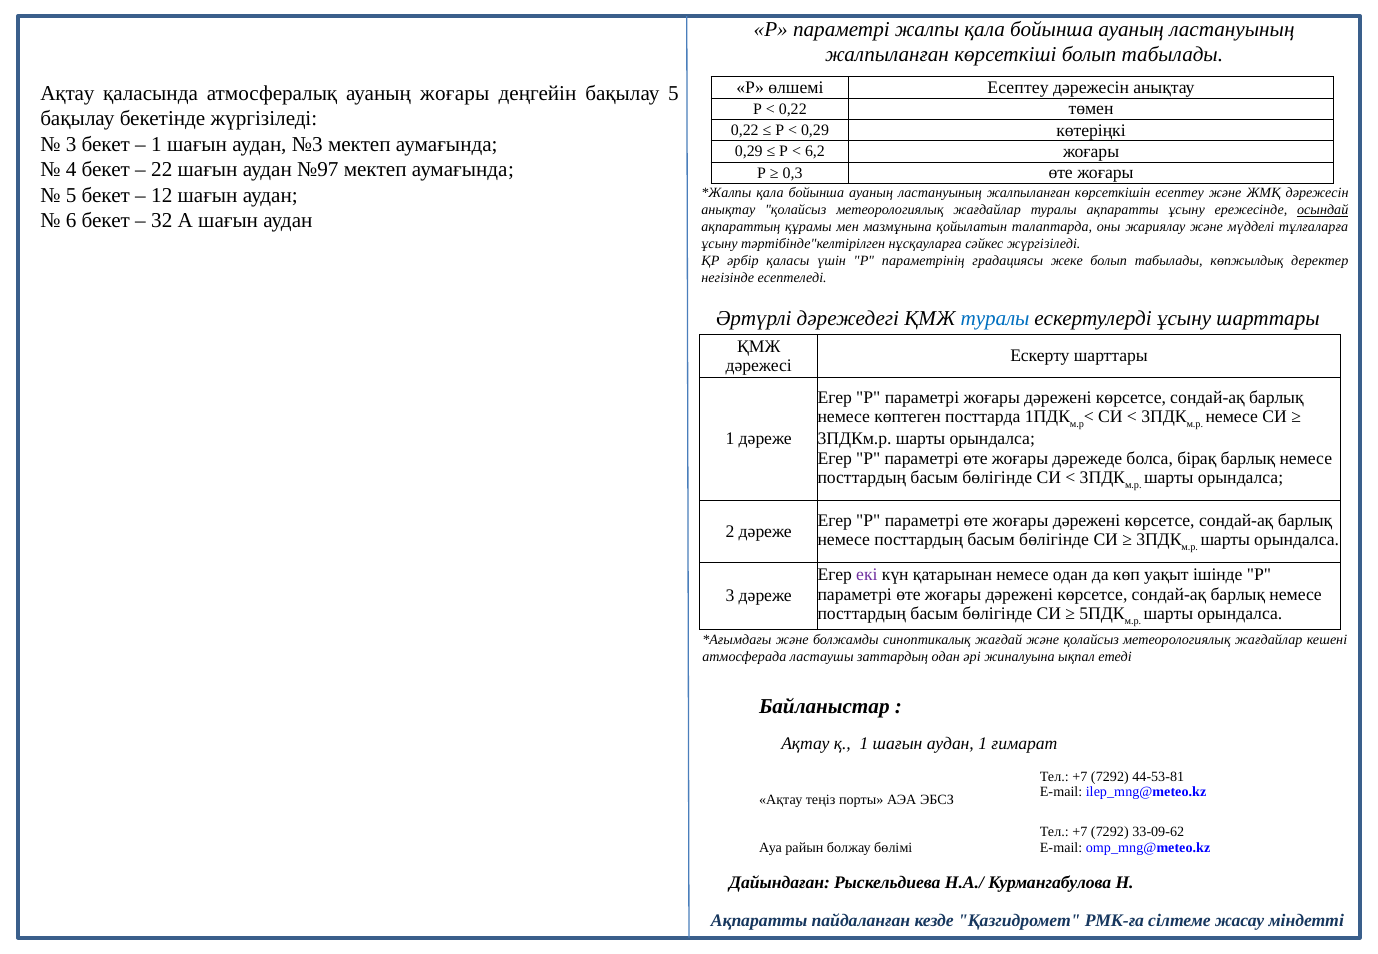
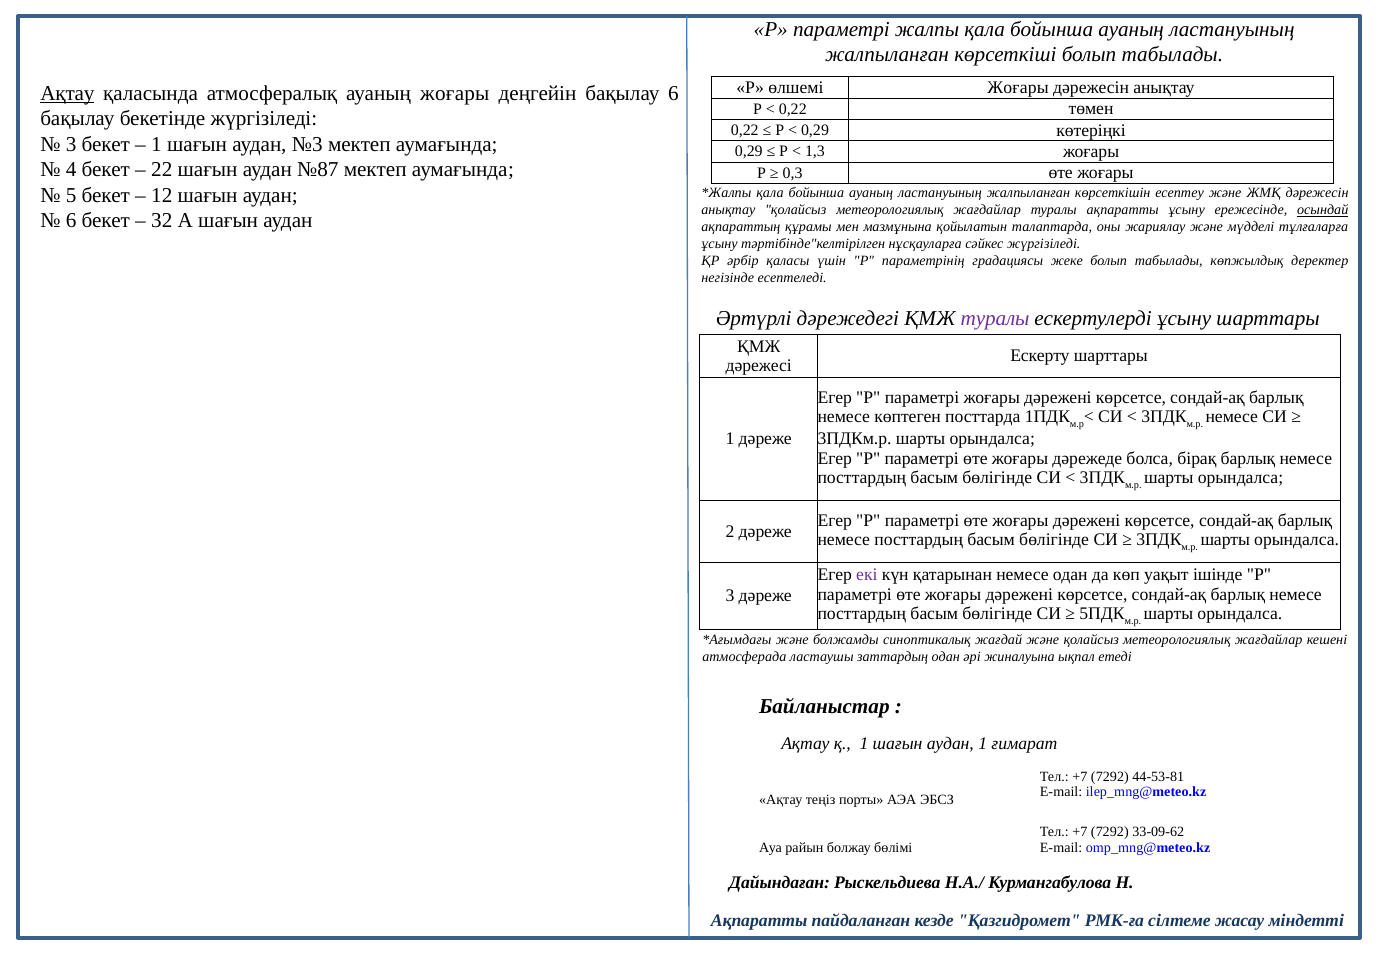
өлшемі Есептеу: Есептеу -> Жоғары (1018, 88)
Ақтау underline: none -> present (67, 93)
бақылау 5: 5 -> 6 (673, 93)
6,2: 6,2 -> 1,3 (815, 151)
№97: №97 -> №87 (318, 170)
туралы colour: blue -> purple (995, 319)
